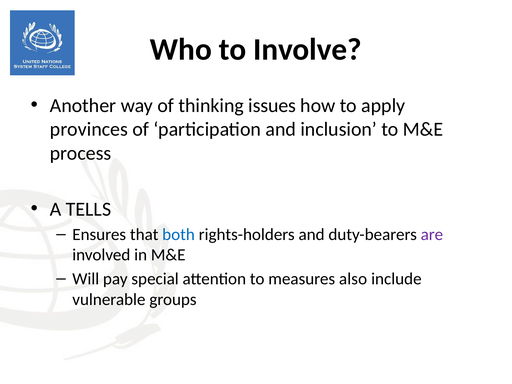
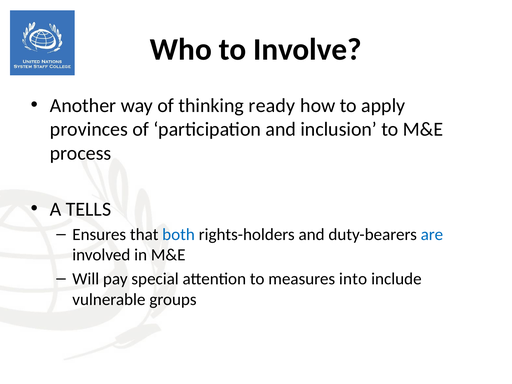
issues: issues -> ready (272, 106)
are colour: purple -> blue (432, 235)
also: also -> into (353, 279)
